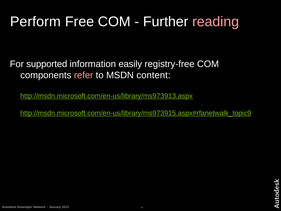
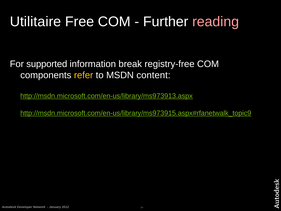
Perform: Perform -> Utilitaire (36, 22)
easily: easily -> break (130, 64)
refer colour: pink -> yellow (84, 75)
